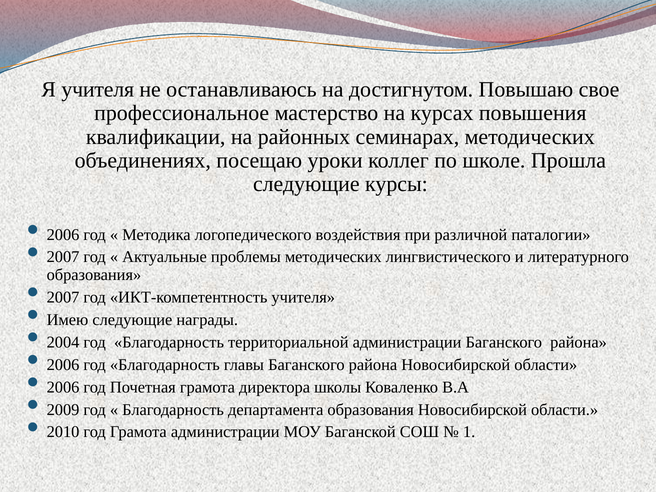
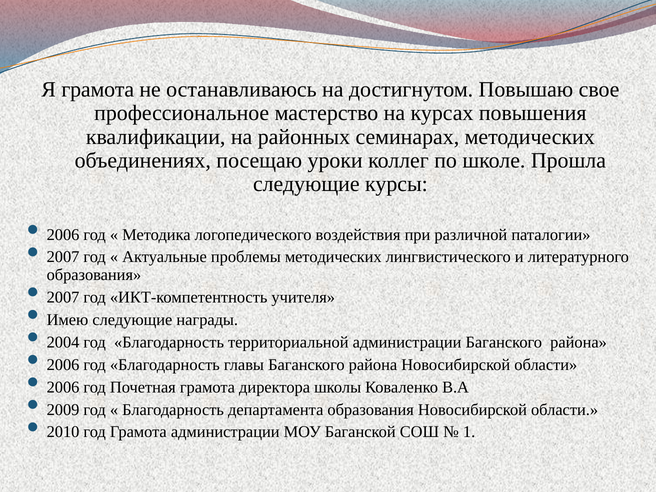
Я учителя: учителя -> грамота (98, 90)
